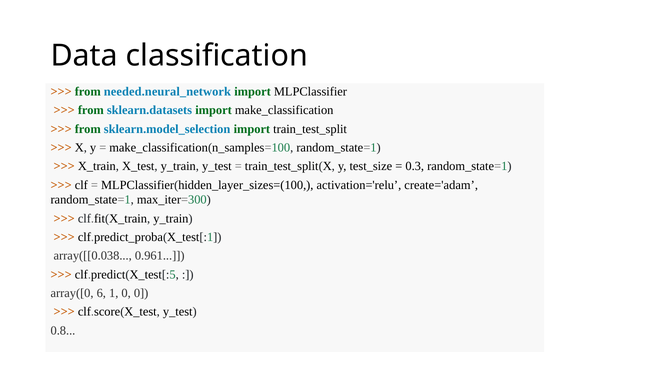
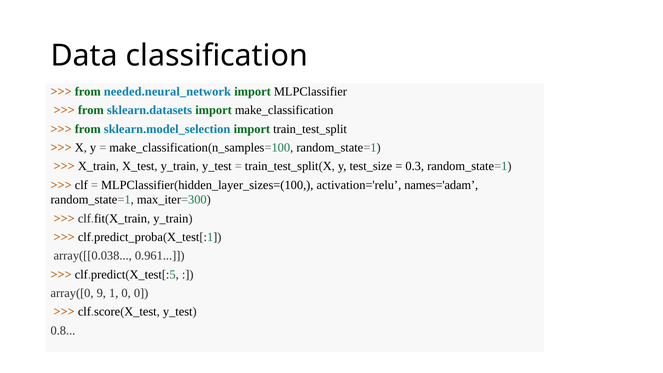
create='adam: create='adam -> names='adam (441, 185)
6: 6 -> 9 (101, 293)
